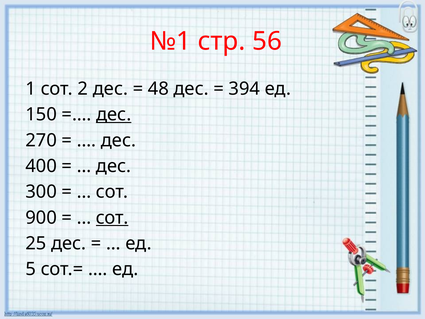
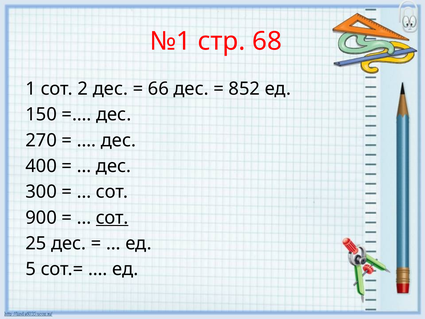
56: 56 -> 68 (267, 41)
48: 48 -> 66 (158, 89)
394: 394 -> 852 (244, 89)
дес underline: present -> none (114, 115)
